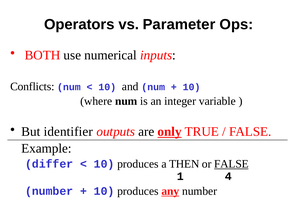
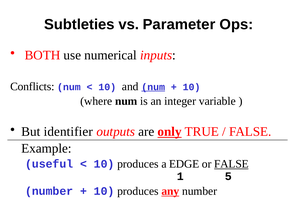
Operators: Operators -> Subtleties (79, 24)
num underline: none -> present (153, 87)
differ: differ -> useful (49, 164)
THEN: THEN -> EDGE (184, 164)
4: 4 -> 5 (228, 177)
